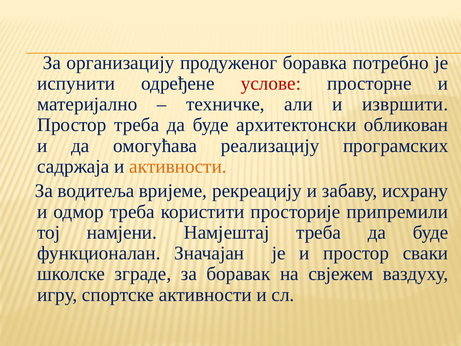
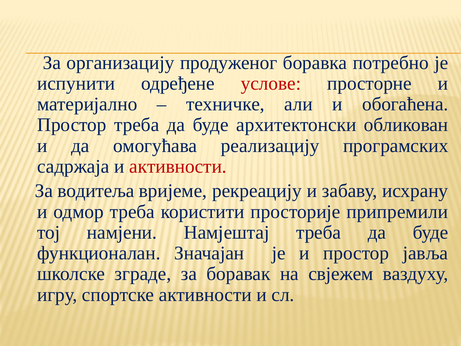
извршити: извршити -> обогаћена (405, 104)
активности colour: orange -> red (178, 166)
сваки: сваки -> јавља (425, 253)
